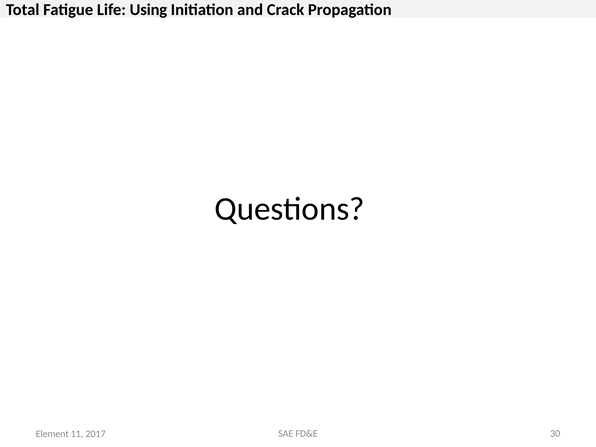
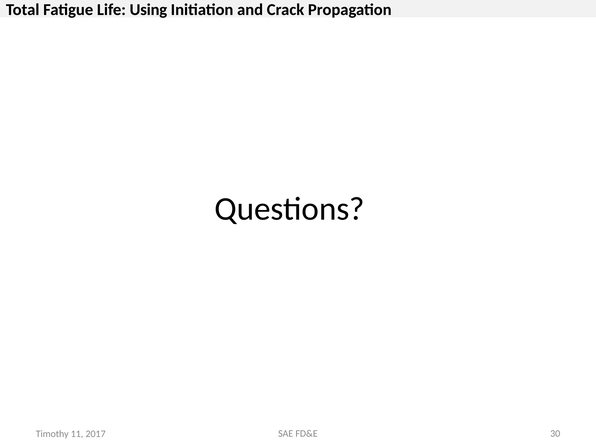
Element: Element -> Timothy (52, 434)
